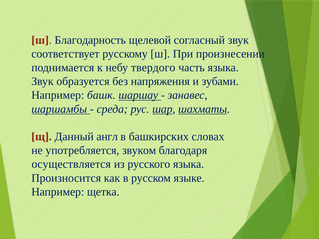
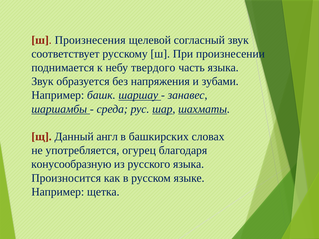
Благодарность: Благодарность -> Произнесения (90, 40)
звуком: звуком -> огурец (139, 151)
осуществляется: осуществляется -> конусообразную (71, 164)
